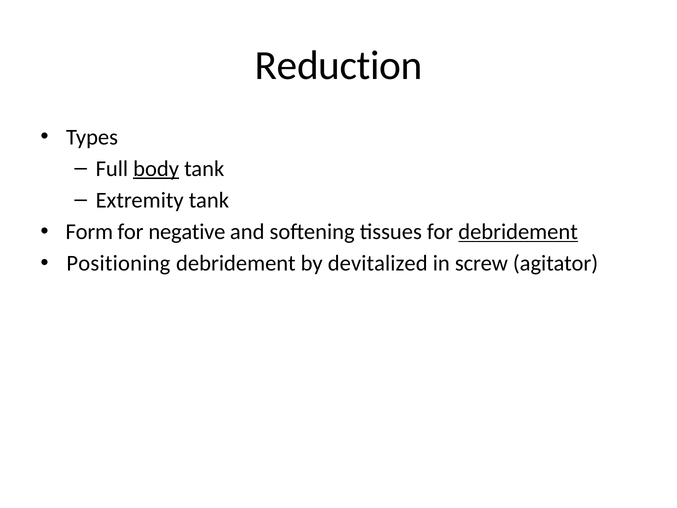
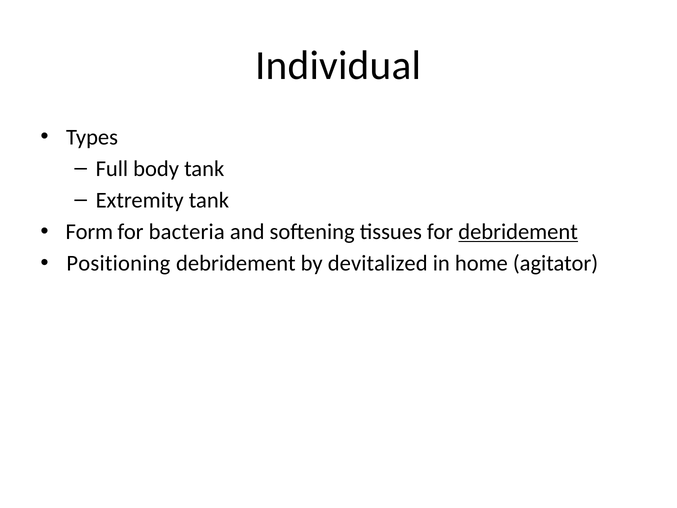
Reduction: Reduction -> Individual (338, 66)
body underline: present -> none (156, 169)
negative: negative -> bacteria (187, 232)
screw: screw -> home (481, 263)
